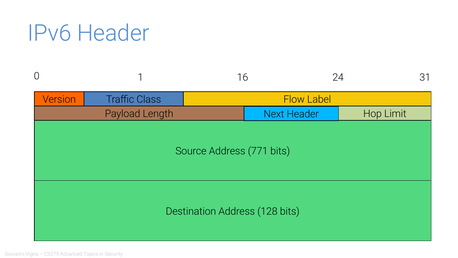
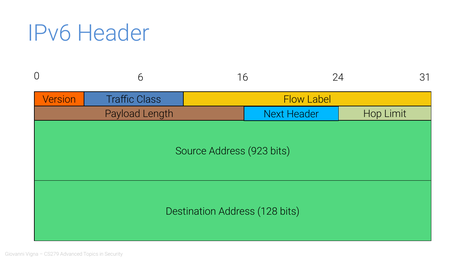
1: 1 -> 6 (141, 77)
771: 771 -> 923 (258, 151)
